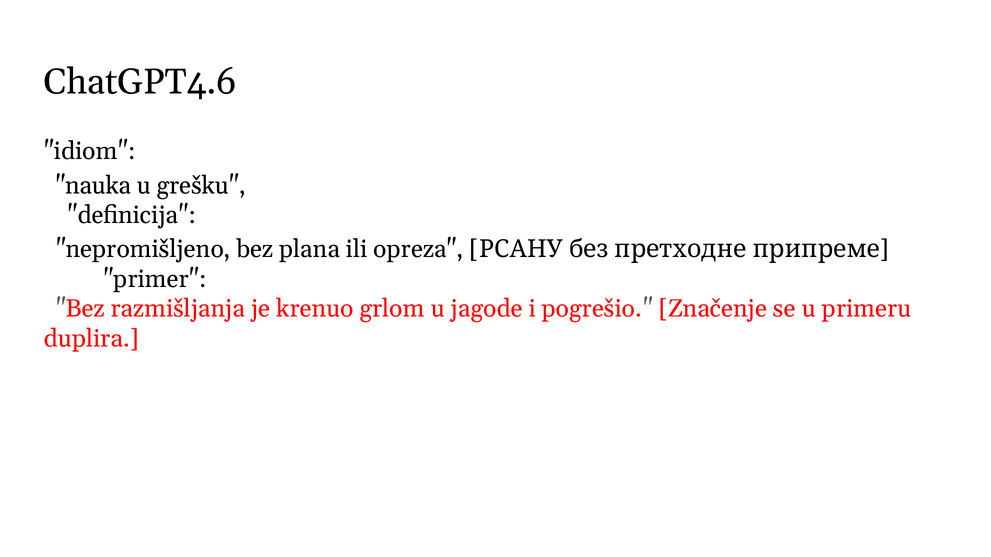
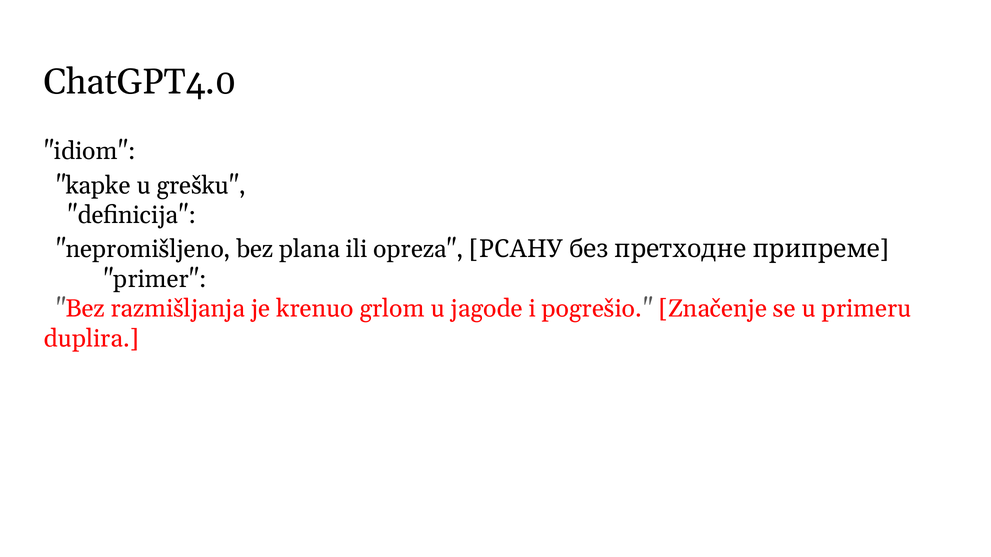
ChatGPT4.6: ChatGPT4.6 -> ChatGPT4.0 (140, 82)
nauka: nauka -> kapke (93, 186)
